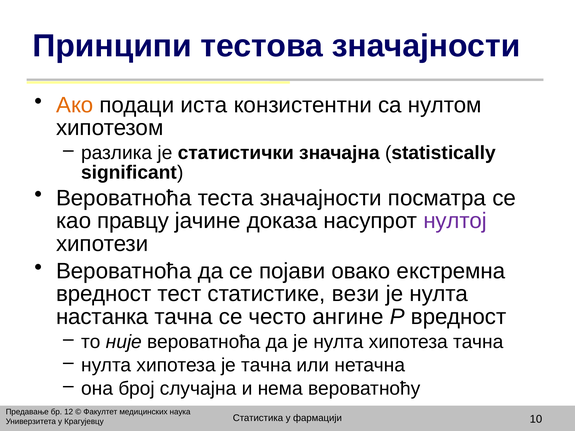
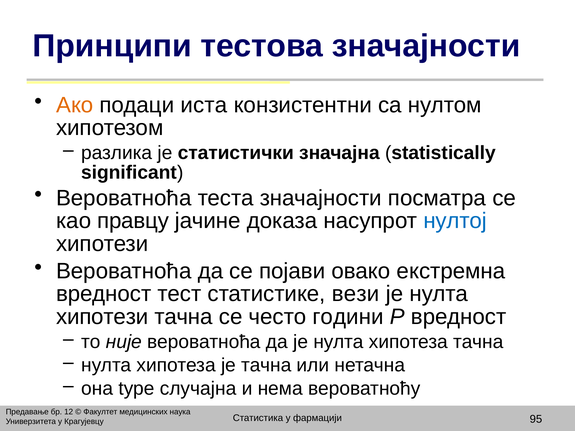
нултој colour: purple -> blue (455, 221)
настанка: настанка -> хипотези (102, 317)
ангине: ангине -> години (348, 317)
број: број -> type (137, 389)
10: 10 -> 95 (536, 419)
